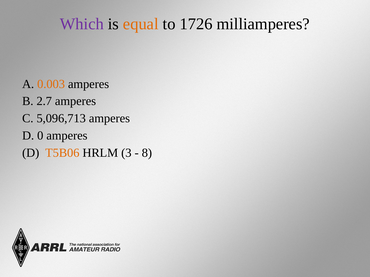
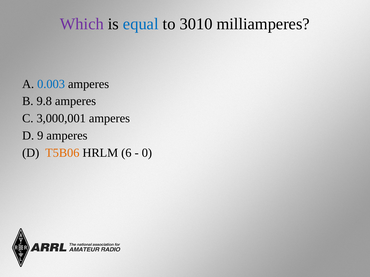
equal colour: orange -> blue (141, 24)
1726: 1726 -> 3010 (196, 24)
0.003 colour: orange -> blue (51, 84)
2.7: 2.7 -> 9.8 (44, 101)
5,096,713: 5,096,713 -> 3,000,001 (61, 119)
0: 0 -> 9 (40, 136)
3: 3 -> 6 (126, 153)
8: 8 -> 0 (147, 153)
